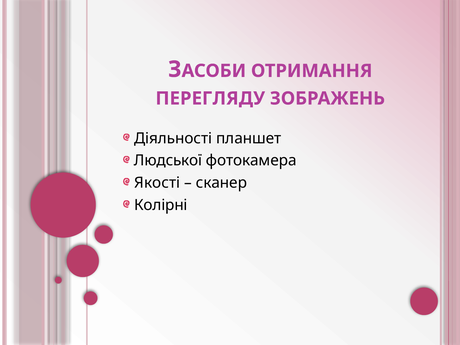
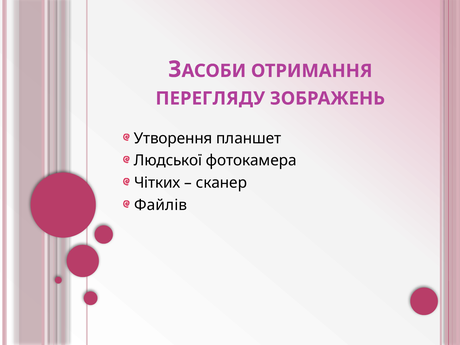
Діяльності: Діяльності -> Утворення (173, 138)
Якості: Якості -> Чітких (157, 183)
Колірні: Колірні -> Файлів (161, 205)
